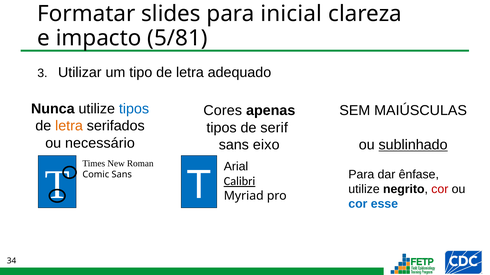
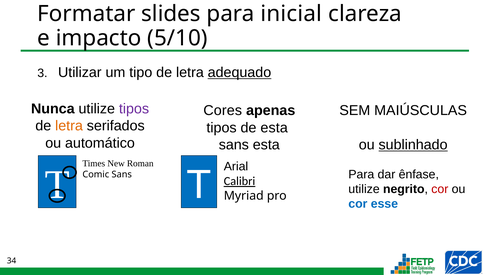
5/81: 5/81 -> 5/10 (177, 38)
adequado underline: none -> present (239, 73)
tipos colour: blue -> purple (134, 109)
de serif: serif -> esta (274, 128)
necessário: necessário -> automático (100, 143)
sans eixo: eixo -> esta (266, 145)
